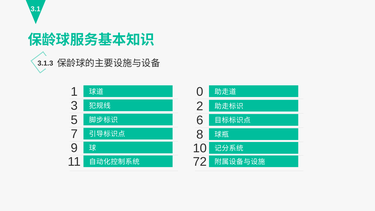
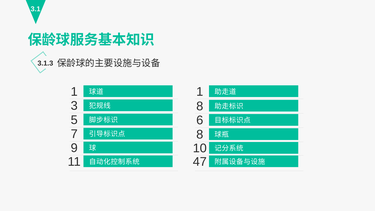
0: 0 -> 1 (200, 92)
2: 2 -> 8 (200, 106)
72: 72 -> 47 (200, 162)
